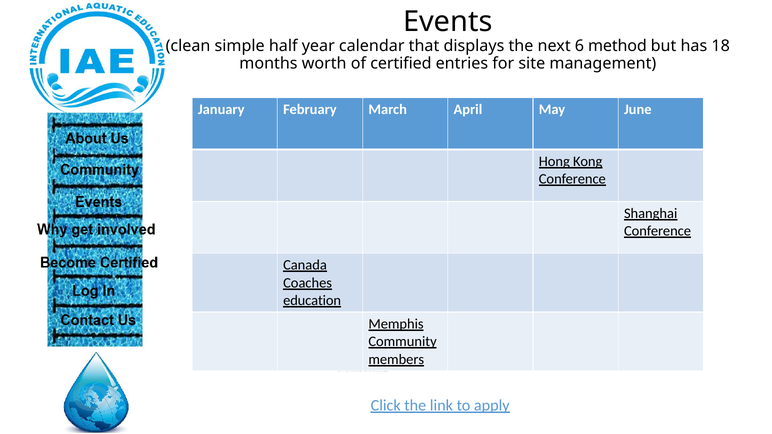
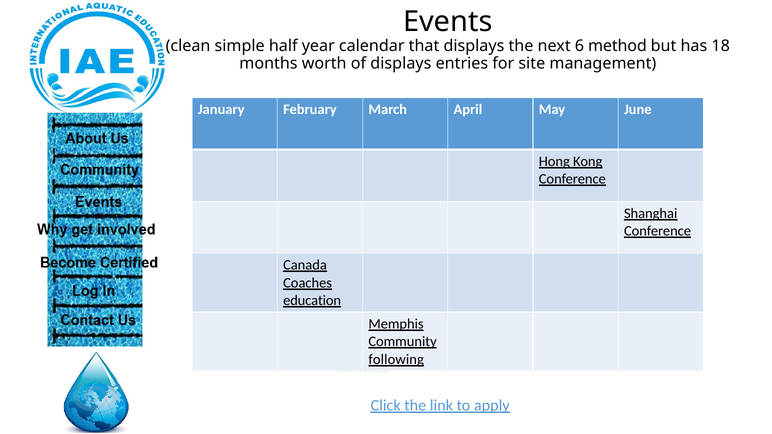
of certified: certified -> displays (401, 63)
members: members -> following (396, 359)
